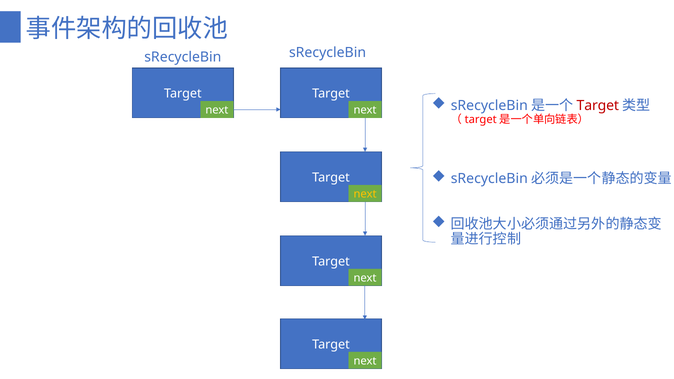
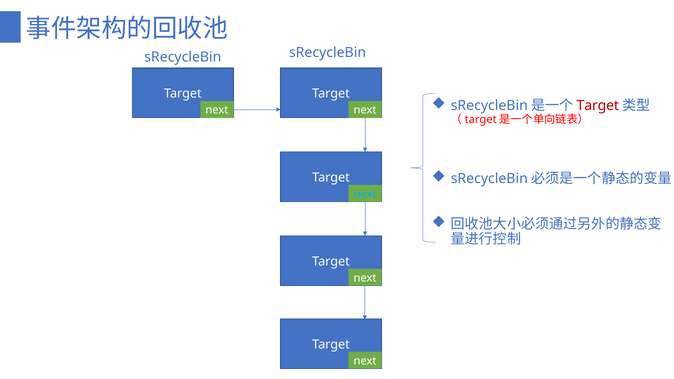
next colour: yellow -> light blue (365, 194)
